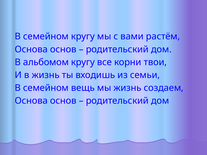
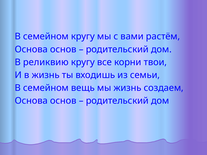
альбомом: альбомом -> реликвию (46, 62)
